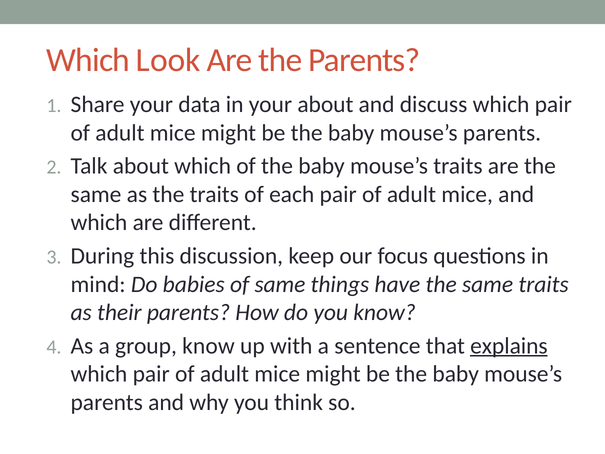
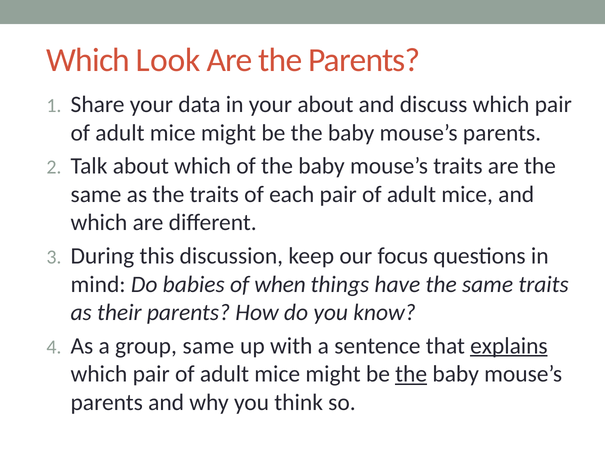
of same: same -> when (280, 284)
group know: know -> same (208, 346)
the underline: none -> present (411, 374)
